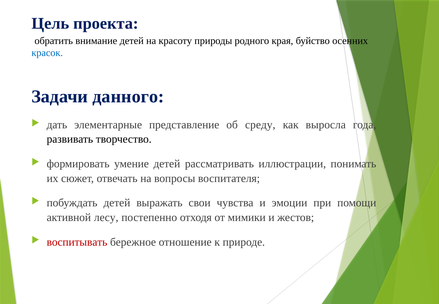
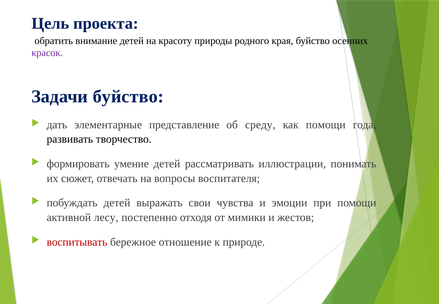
красок colour: blue -> purple (47, 53)
Задачи данного: данного -> буйство (128, 97)
как выросла: выросла -> помощи (326, 125)
